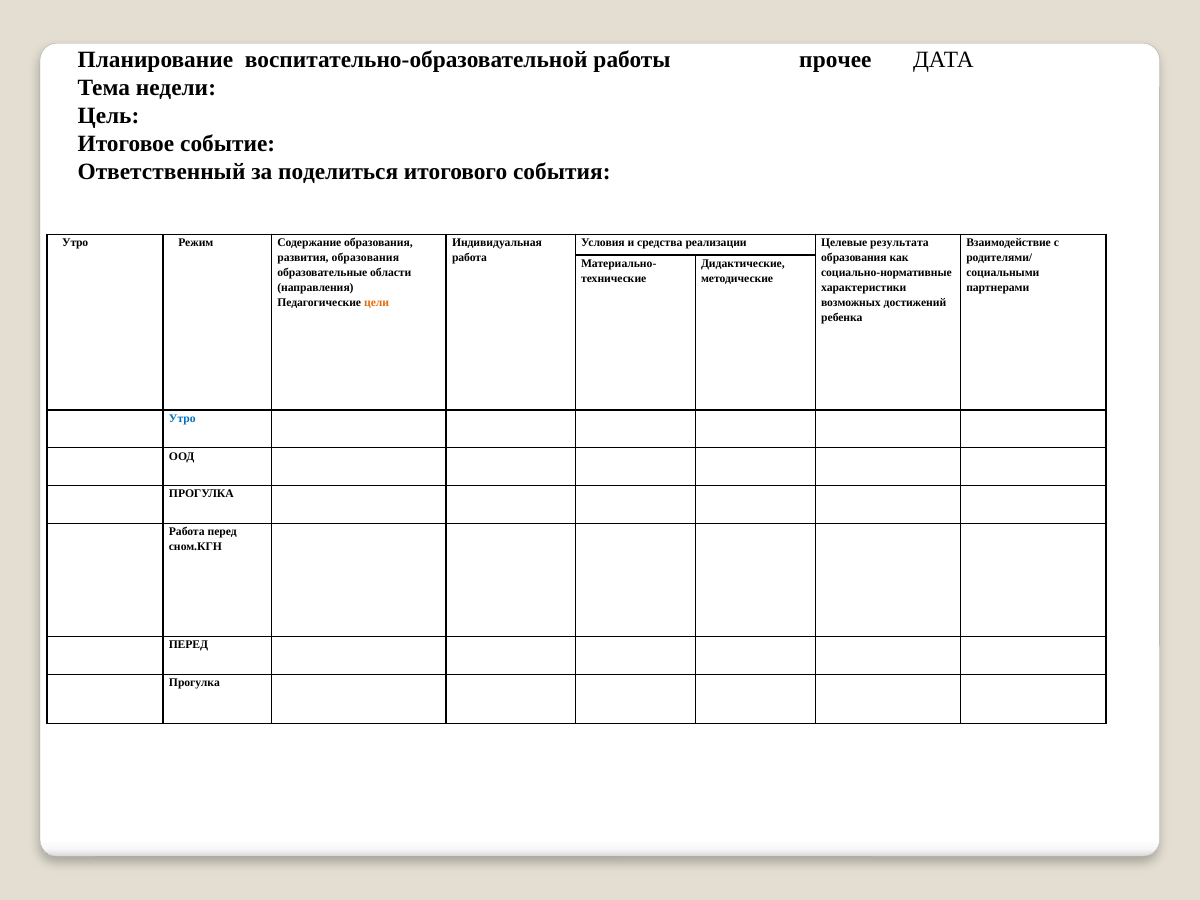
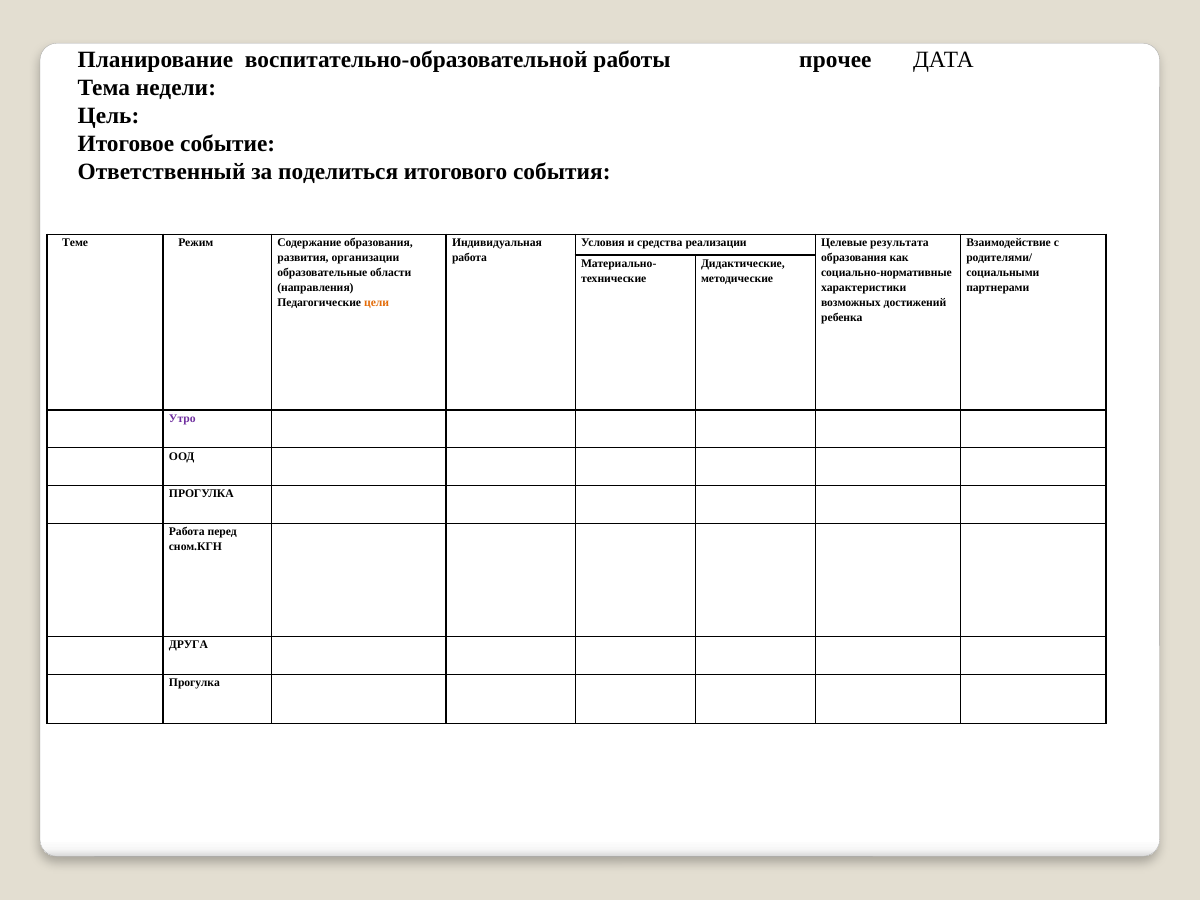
Утро: Утро -> Теме (75, 243)
развития образования: образования -> организации (365, 258)
Утро colour: blue -> purple (182, 419)
ПЕРЕД: ПЕРЕД -> ДРУГА (188, 645)
